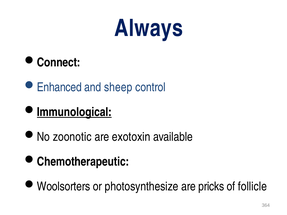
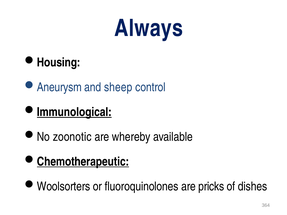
Connect: Connect -> Housing (59, 63)
Enhanced: Enhanced -> Aneurysm (59, 87)
exotoxin: exotoxin -> whereby (131, 137)
Chemotherapeutic underline: none -> present (83, 162)
photosynthesize: photosynthesize -> fluoroquinolones (142, 187)
follicle: follicle -> dishes (252, 187)
